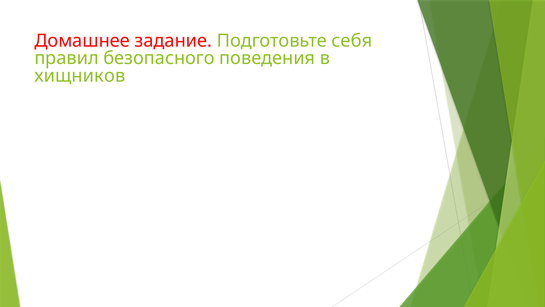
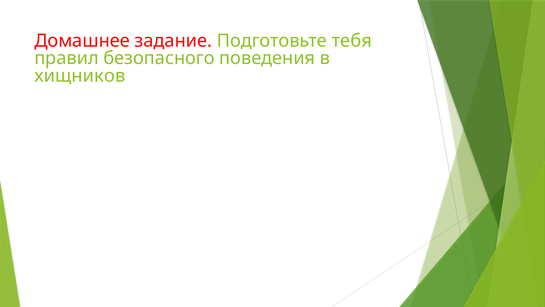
себя: себя -> тебя (352, 41)
